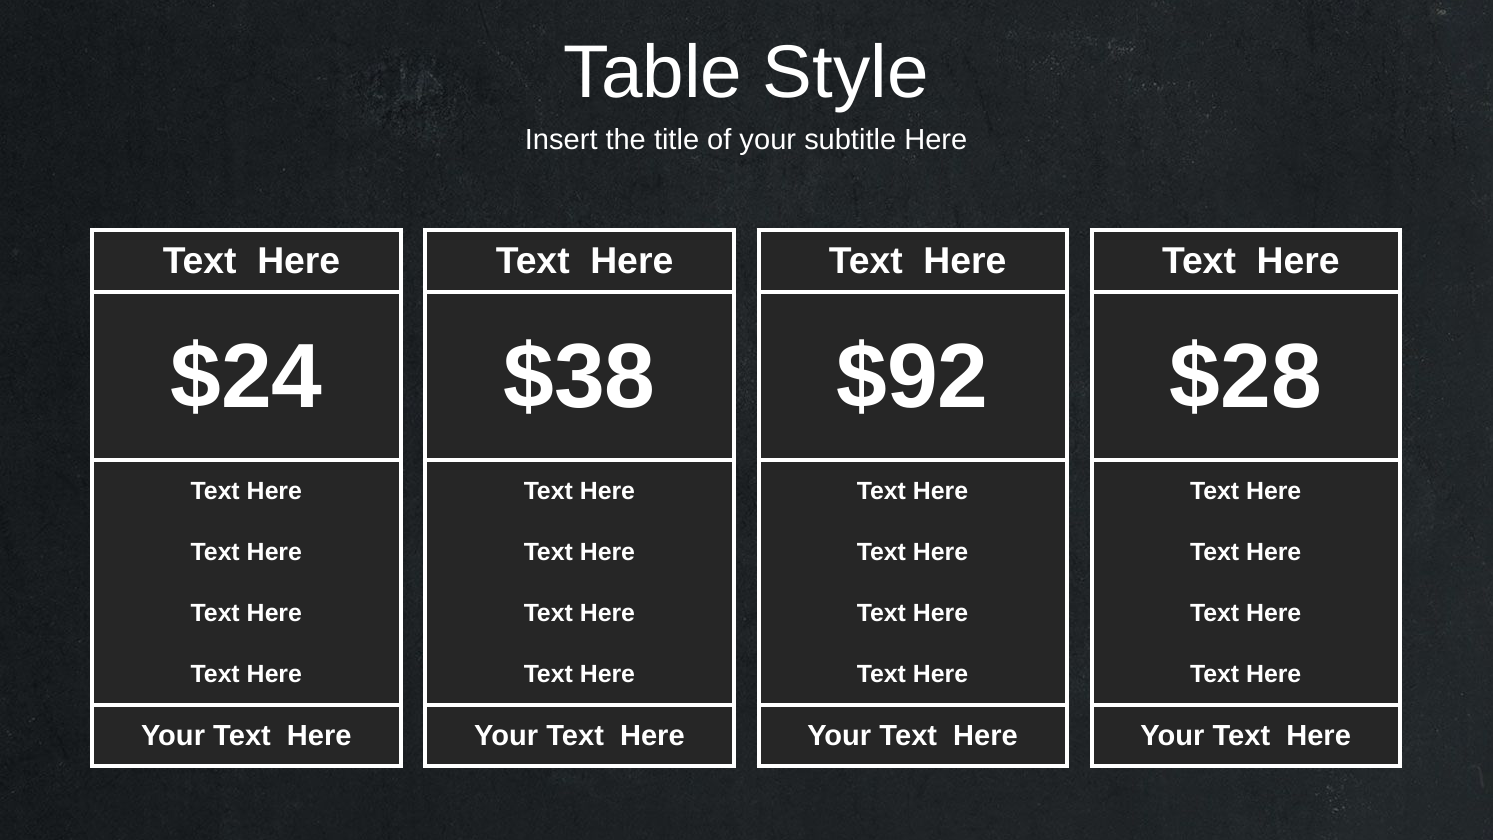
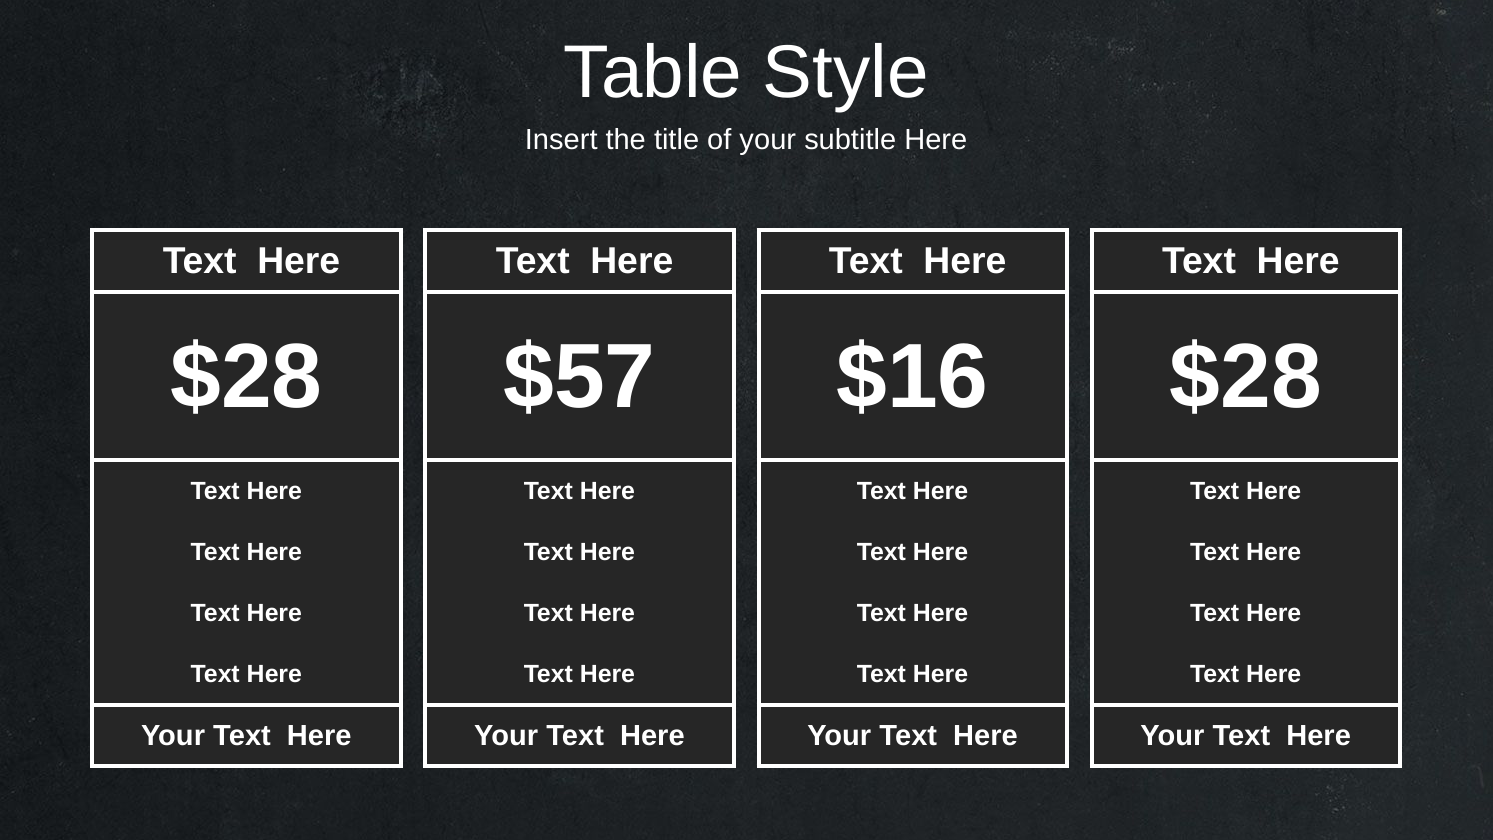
$24: $24 -> $28 (246, 377)
$38: $38 -> $57 (580, 377)
$92: $92 -> $16 (913, 377)
